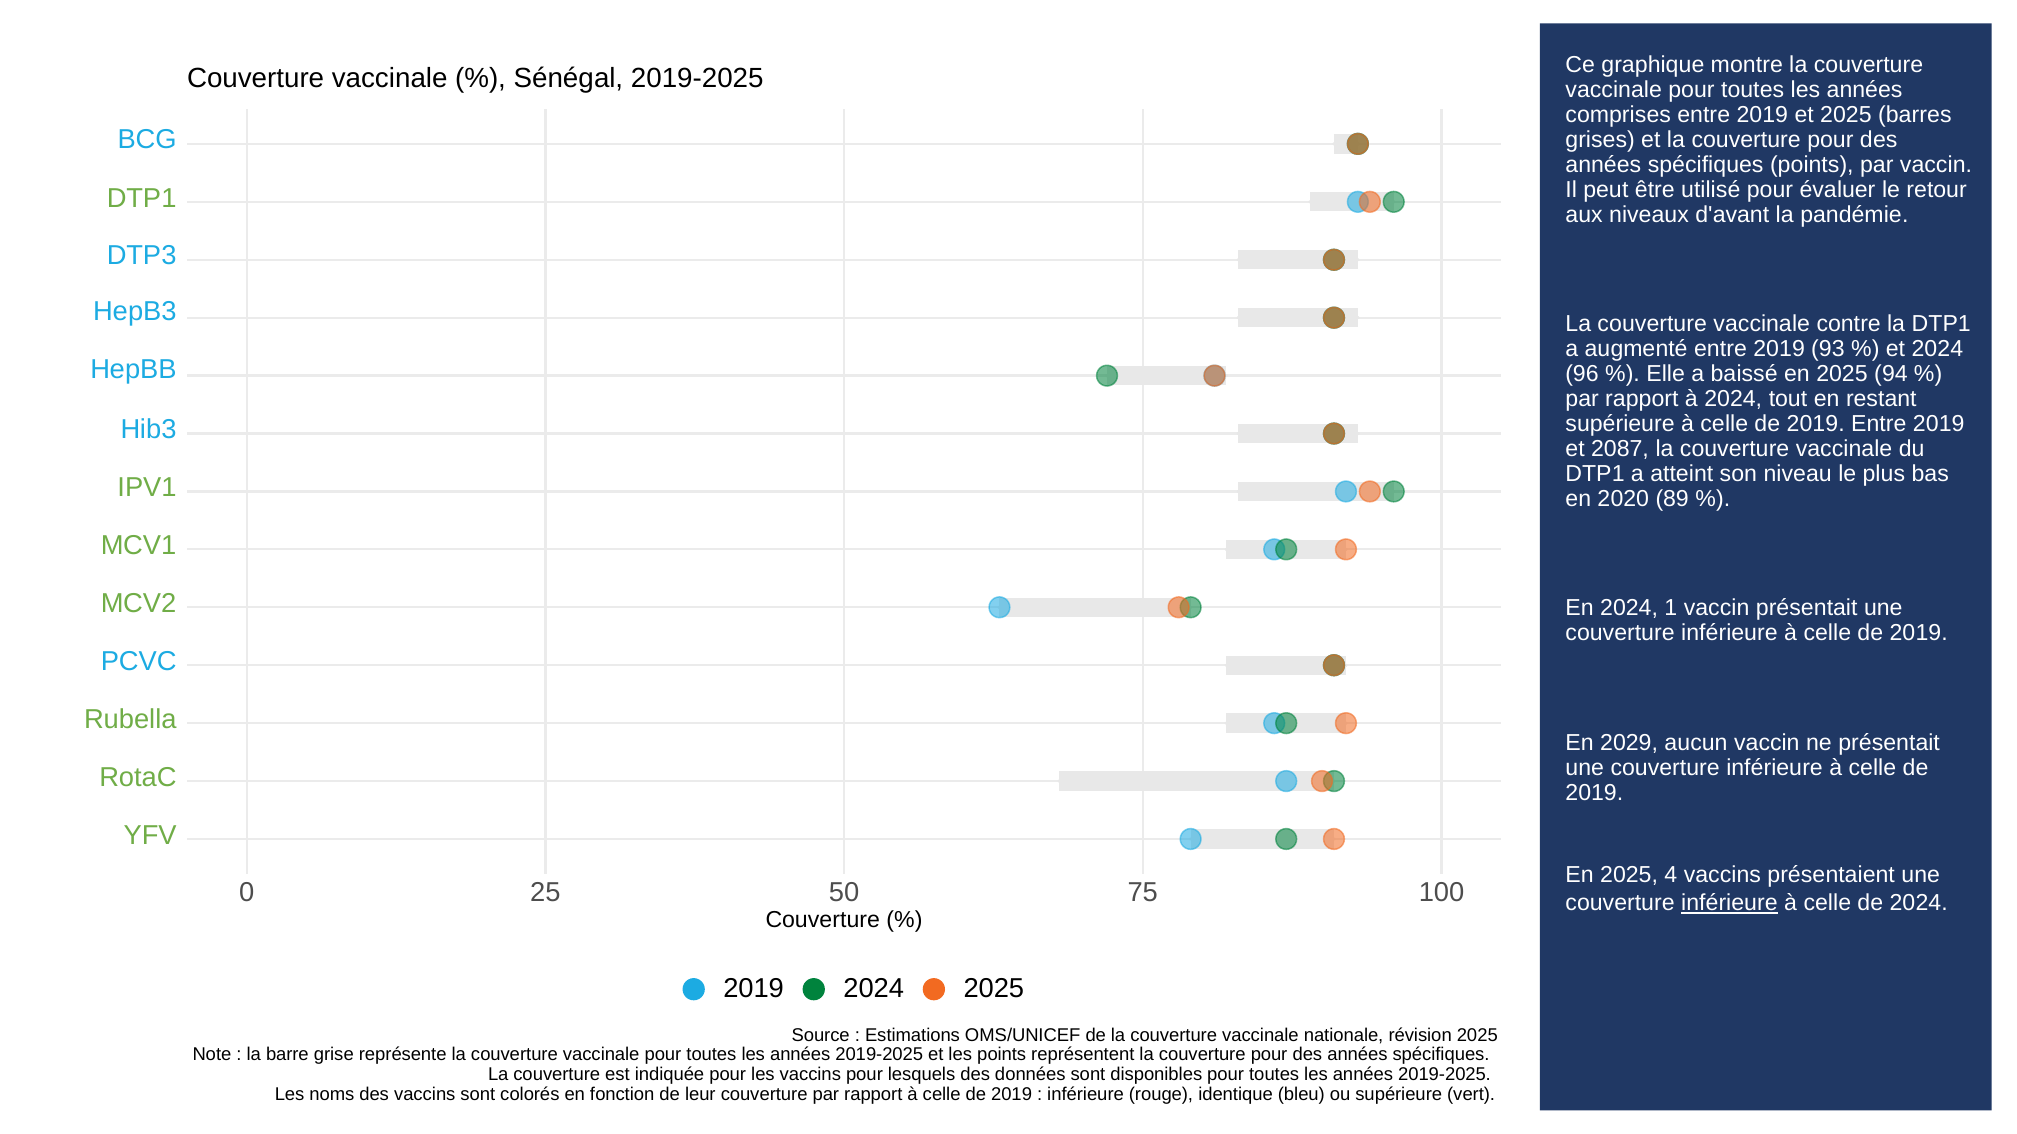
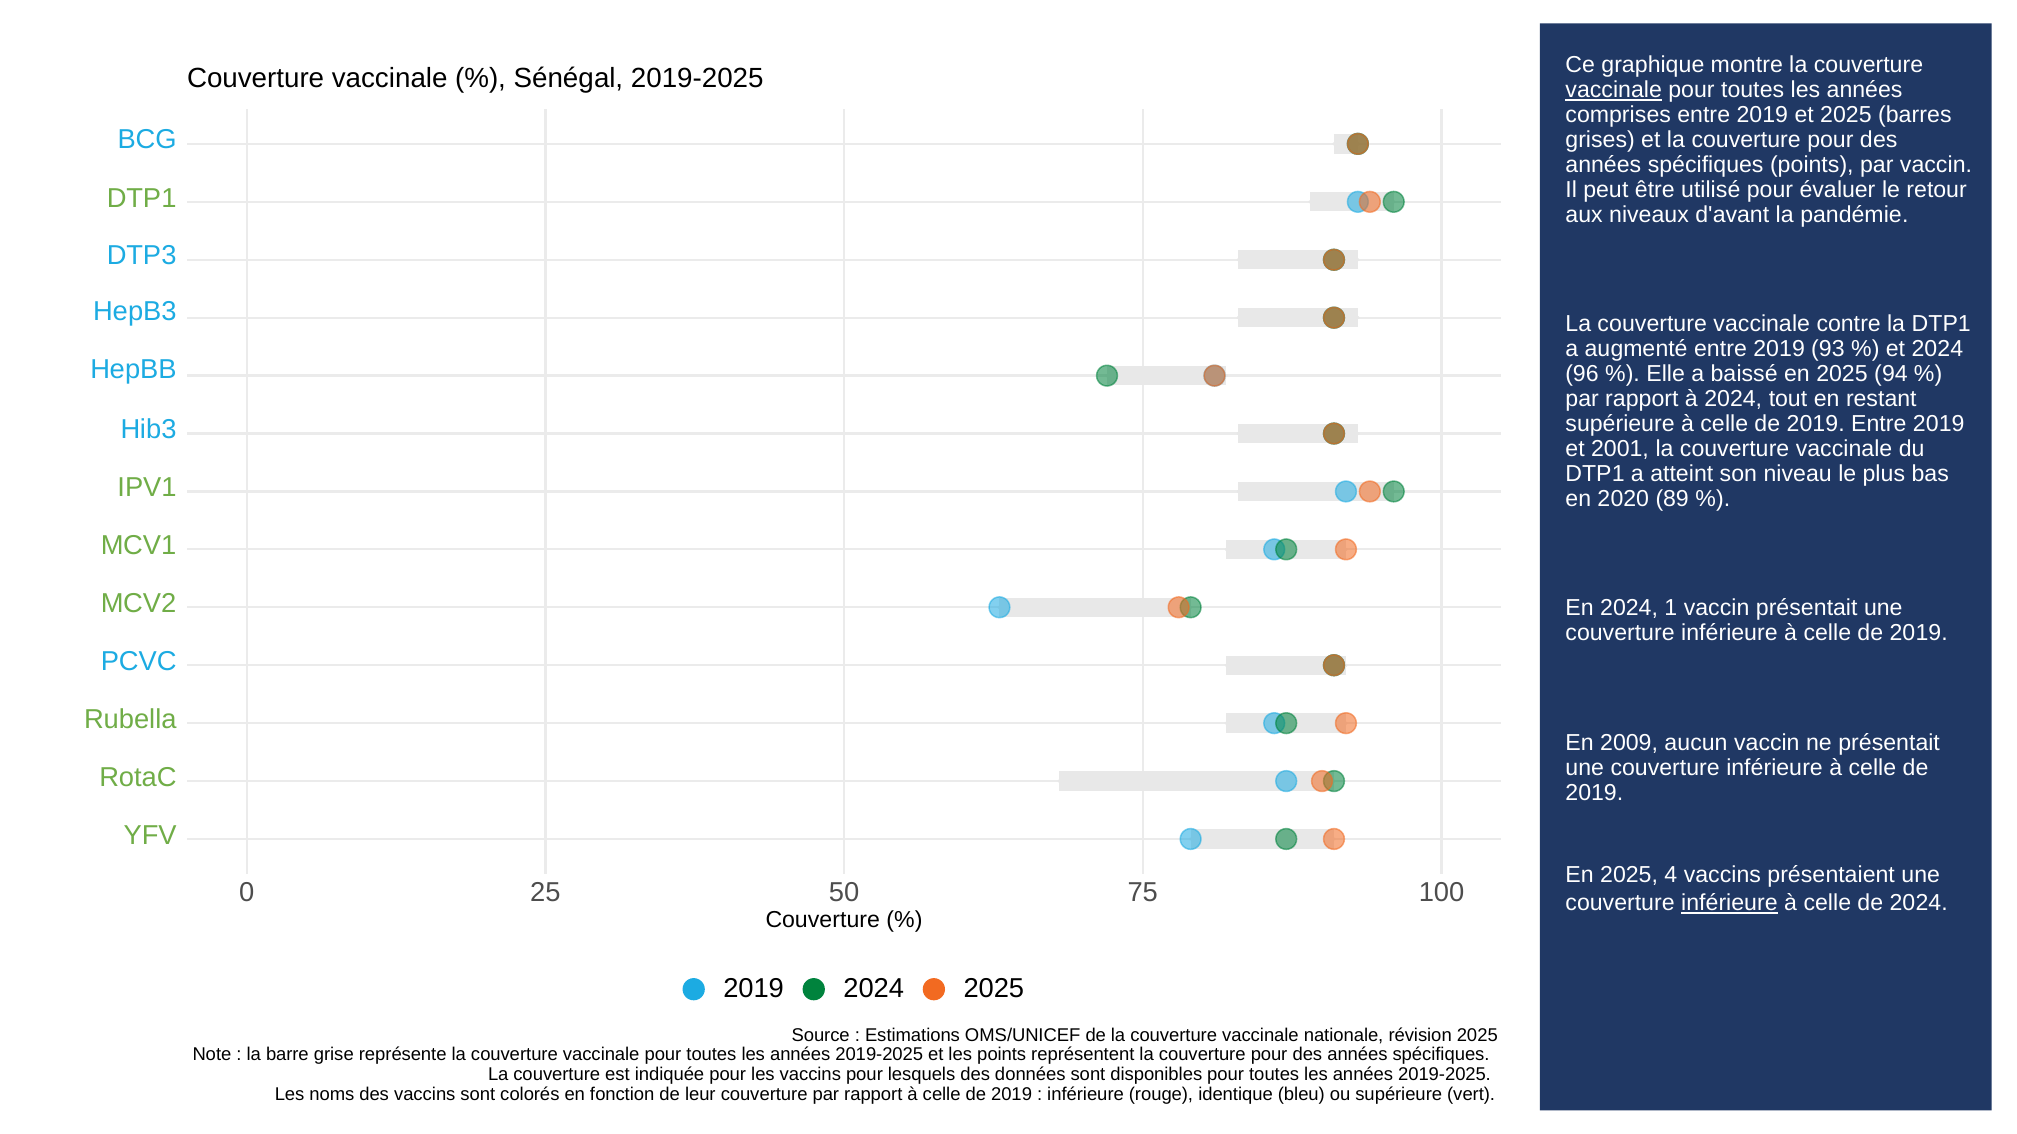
vaccinale underline: none -> present (1614, 90)
2087: 2087 -> 2001 (1620, 449)
2029: 2029 -> 2009 (1629, 743)
